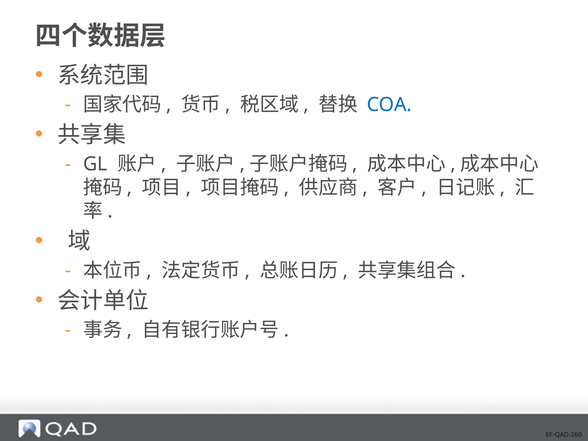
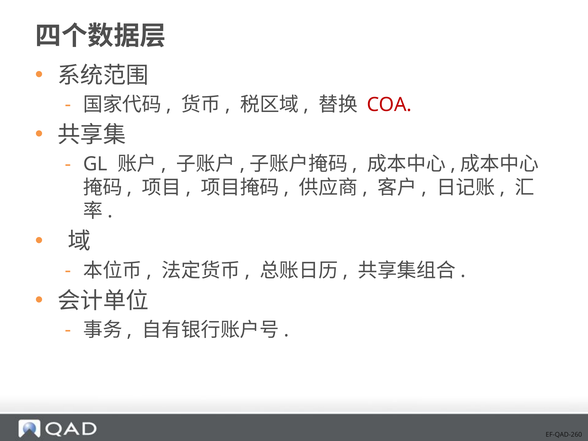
COA colour: blue -> red (389, 105)
